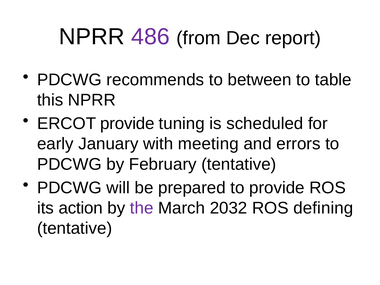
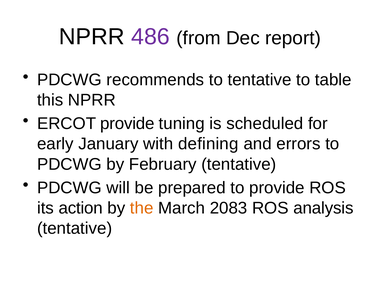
to between: between -> tentative (260, 80)
meeting: meeting -> defining (208, 144)
the colour: purple -> orange (142, 208)
2032: 2032 -> 2083 (229, 208)
defining: defining -> analysis (323, 208)
